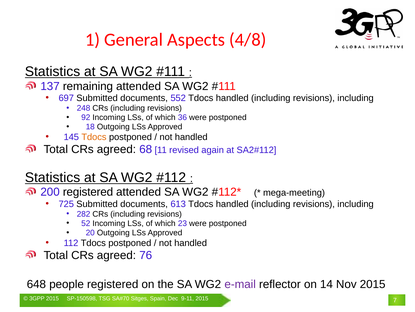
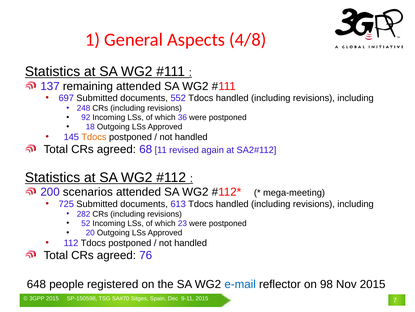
200 registered: registered -> scenarios (88, 192)
e-mail colour: purple -> blue (240, 284)
14: 14 -> 98 (326, 284)
